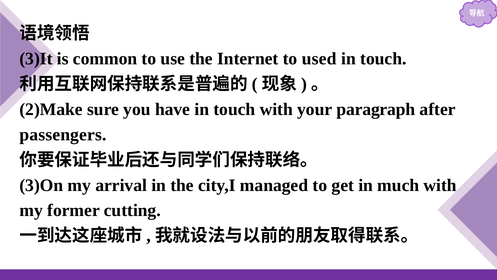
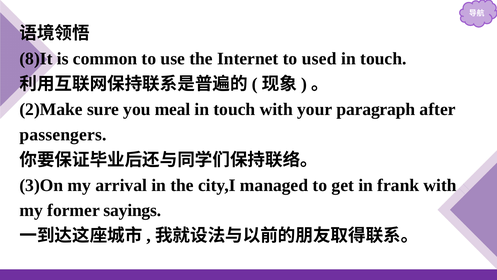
3)It: 3)It -> 8)It (36, 59)
have: have -> meal (173, 109)
much: much -> frank (398, 185)
cutting: cutting -> sayings (132, 210)
